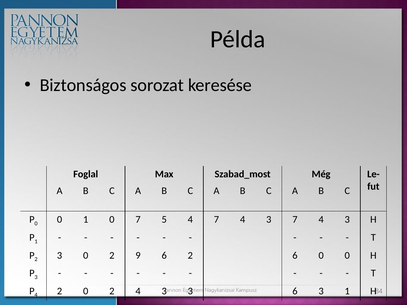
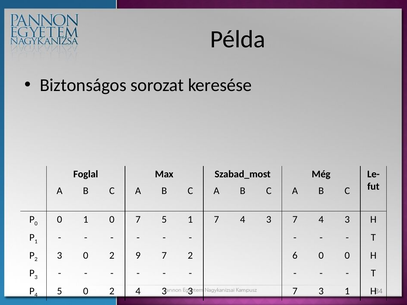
5 4: 4 -> 1 (190, 220)
9 6: 6 -> 7 (164, 256)
4 2: 2 -> 5 (60, 291)
3 3 6: 6 -> 7 (295, 291)
